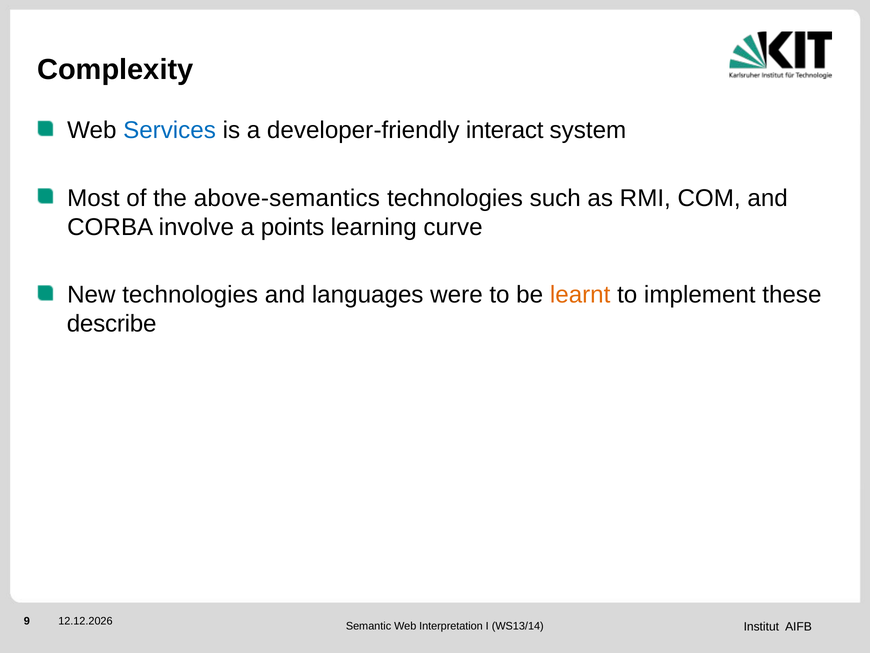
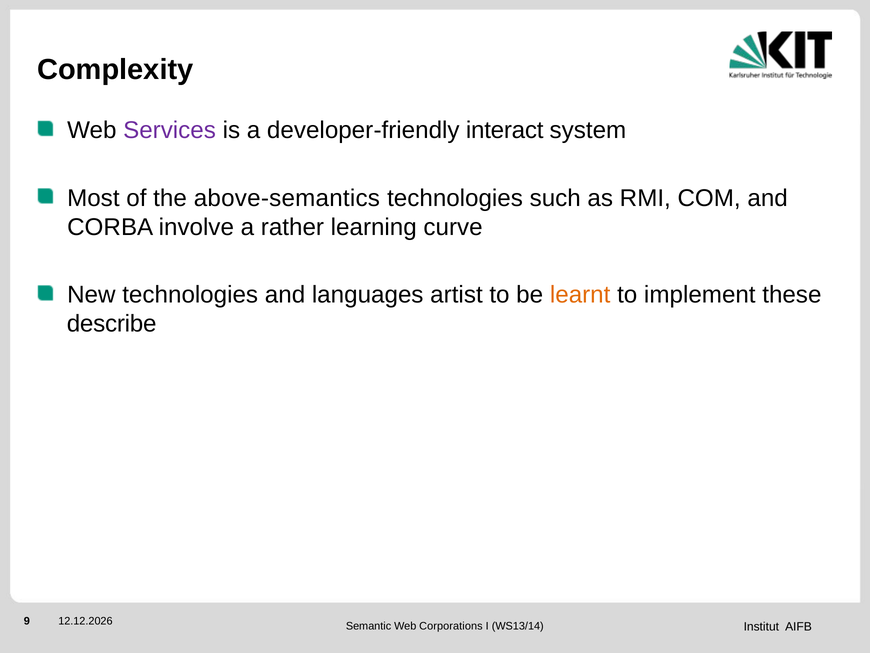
Services colour: blue -> purple (170, 130)
points: points -> rather (292, 227)
were: were -> artist (456, 295)
Interpretation: Interpretation -> Corporations (451, 626)
